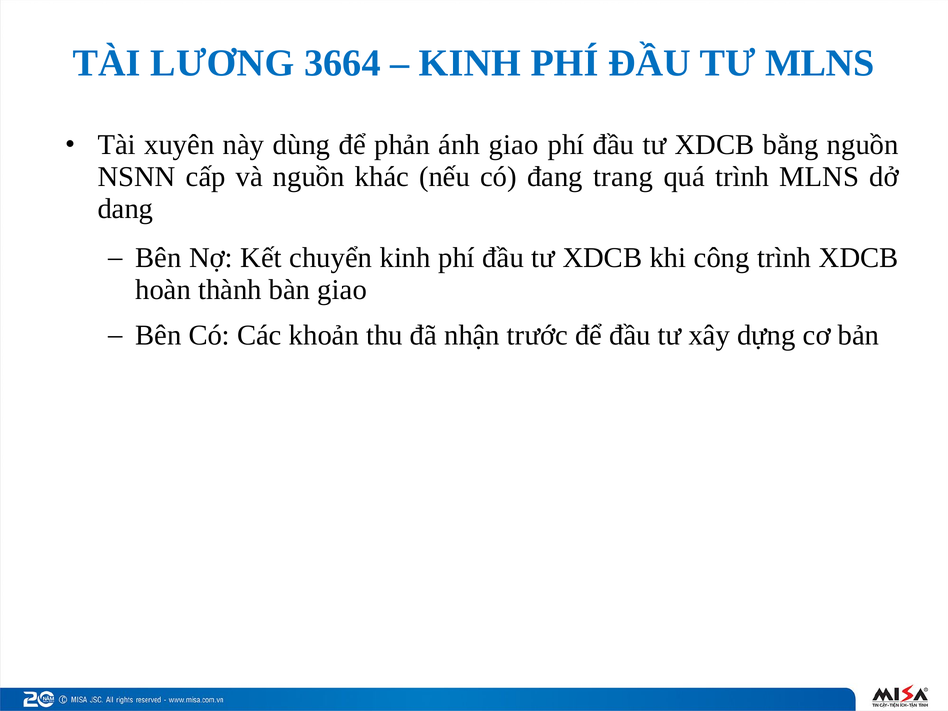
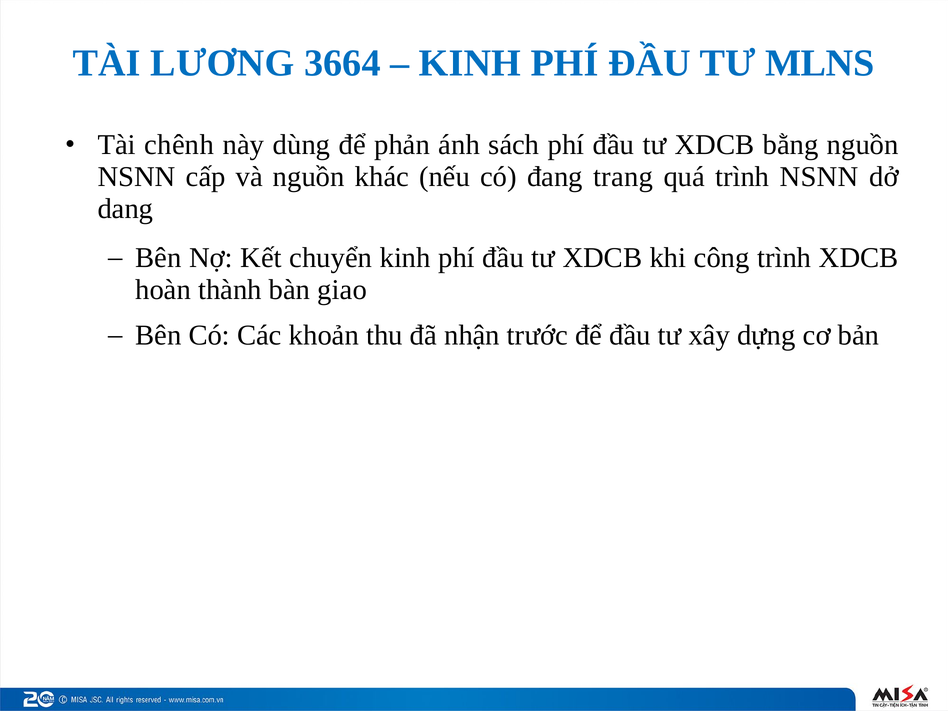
xuyên: xuyên -> chênh (179, 145)
ánh giao: giao -> sách (514, 145)
trình MLNS: MLNS -> NSNN (819, 177)
